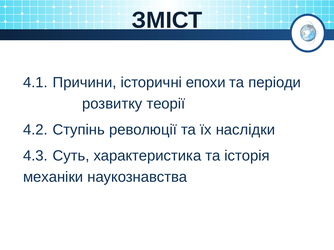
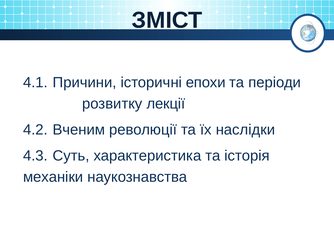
теорії: теорії -> лекції (166, 104)
Ступінь: Ступінь -> Вченим (79, 130)
